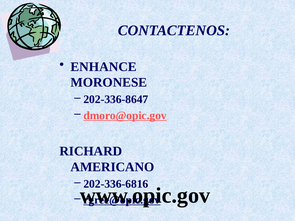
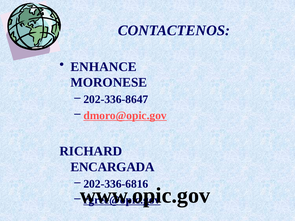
AMERICANO: AMERICANO -> ENCARGADA (113, 167)
